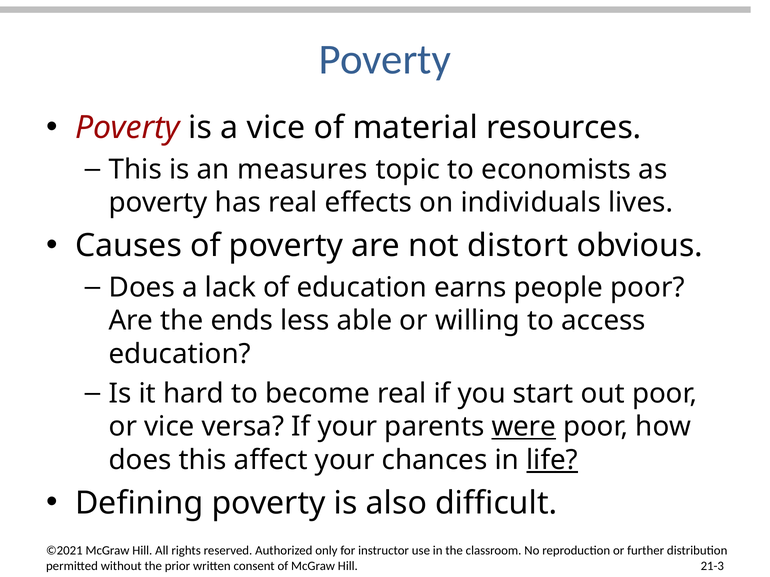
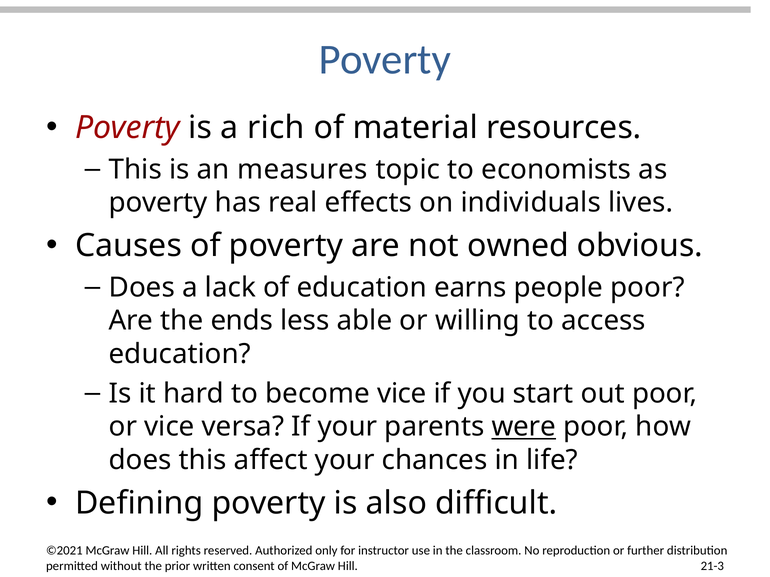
a vice: vice -> rich (276, 128)
distort: distort -> owned (518, 246)
become real: real -> vice (402, 394)
life underline: present -> none (552, 460)
